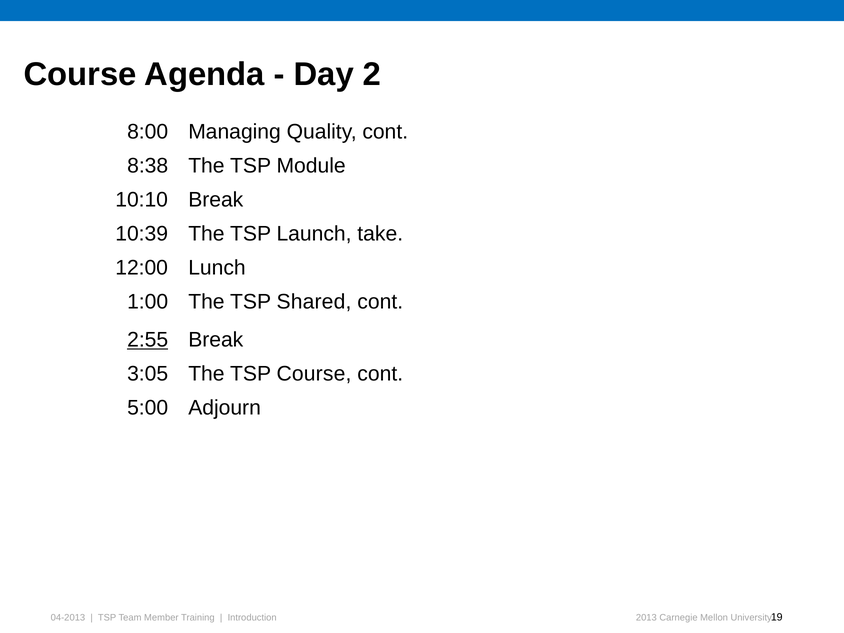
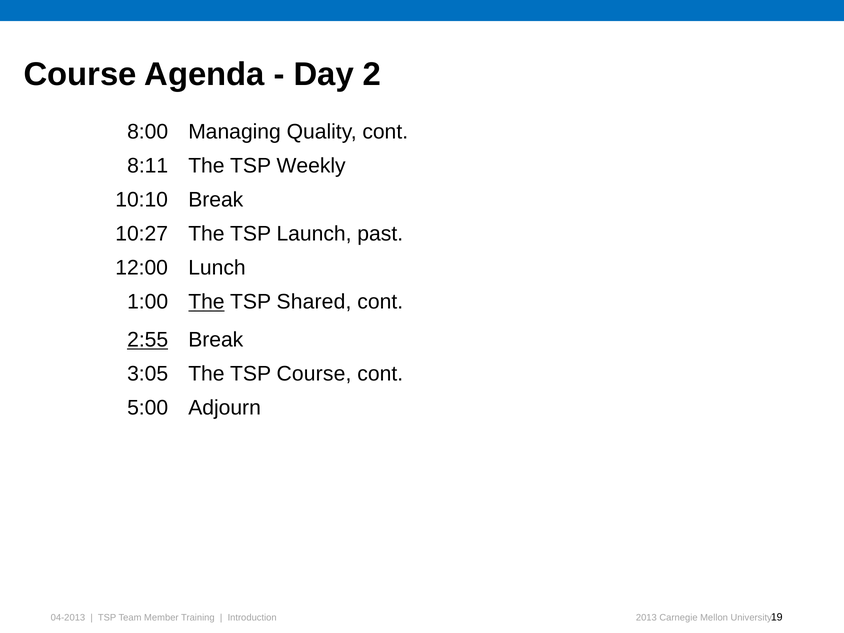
8:38: 8:38 -> 8:11 (148, 166)
Module: Module -> Weekly (311, 166)
10:39: 10:39 -> 10:27 (142, 234)
take: take -> past (380, 234)
The underline: none -> present (206, 302)
